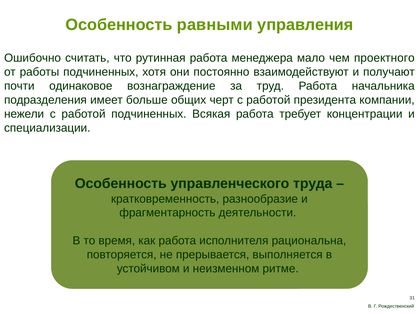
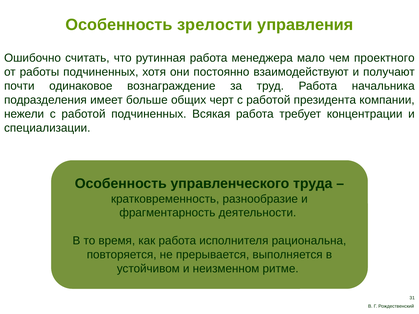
равными: равными -> зрелости (215, 25)
